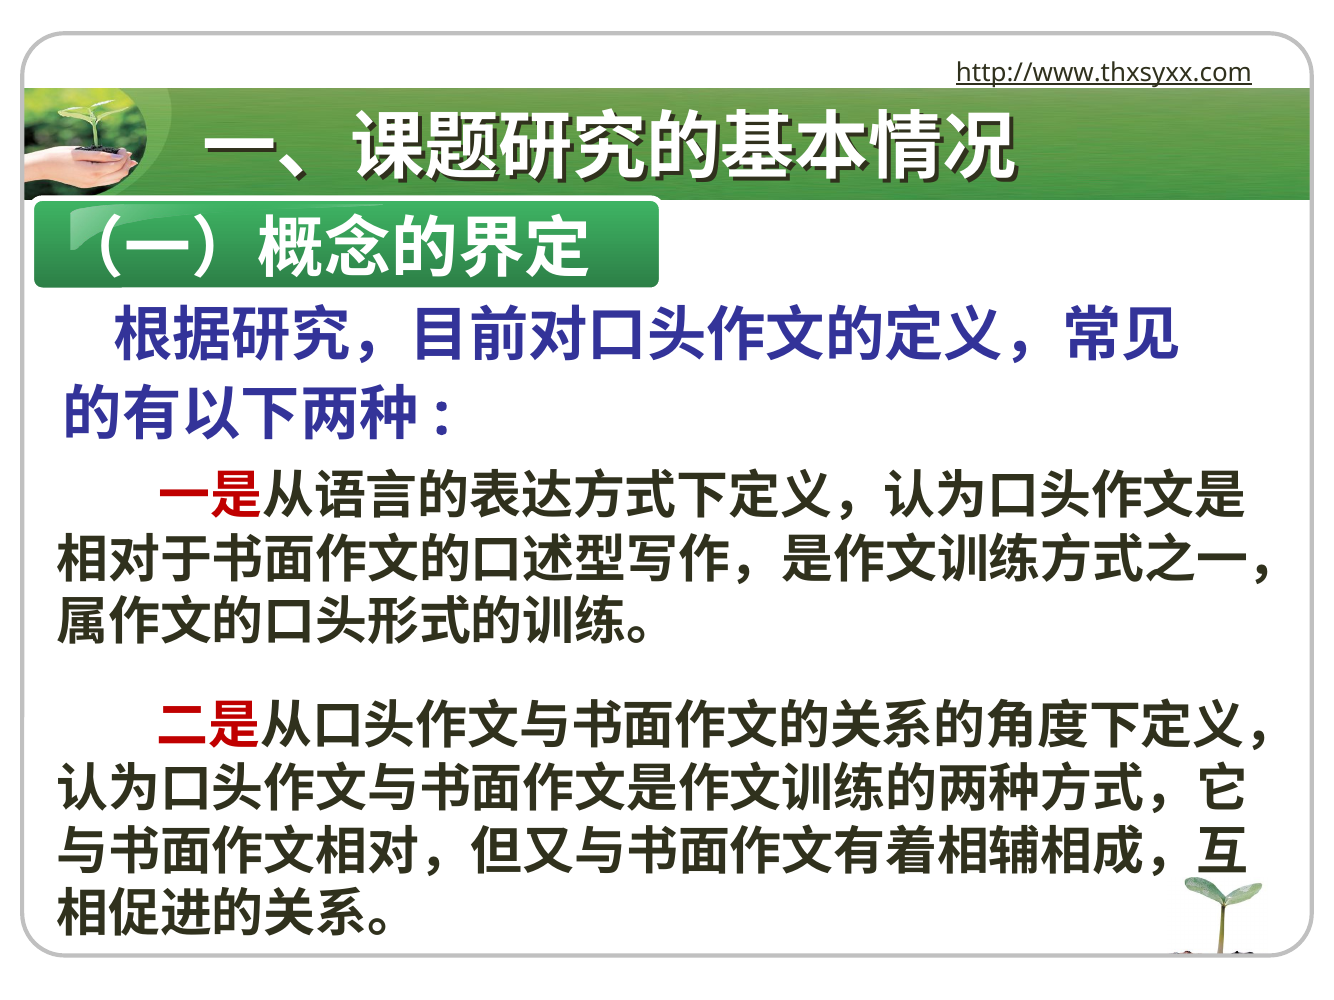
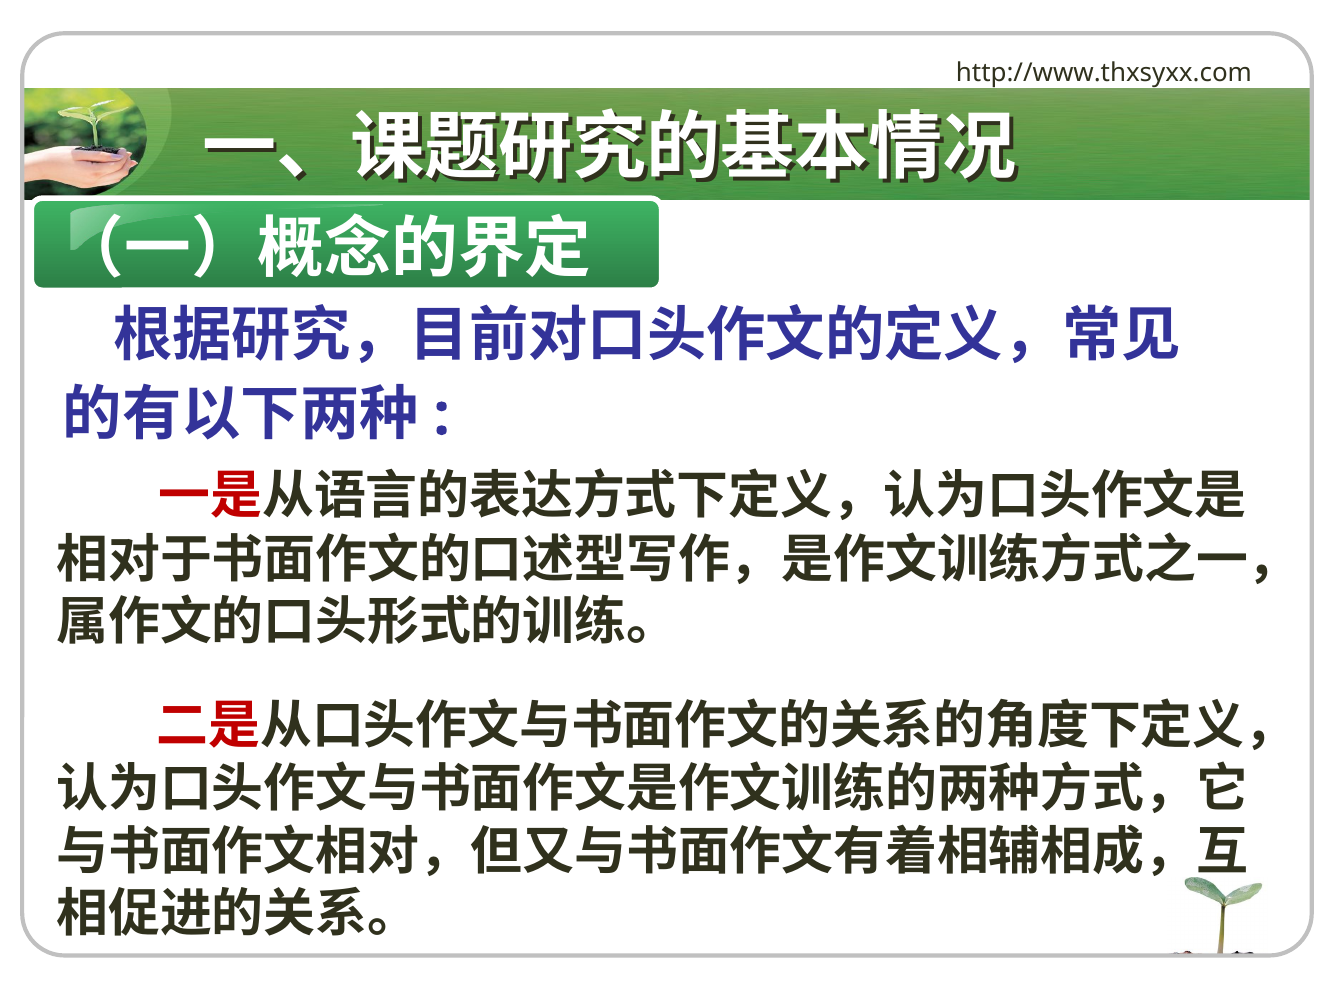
http://www.thxsyxx.com underline: present -> none (1104, 73)
